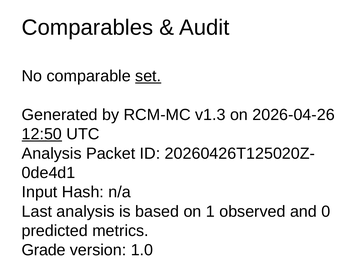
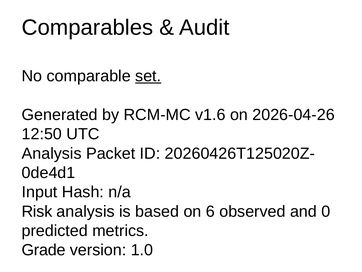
v1.3: v1.3 -> v1.6 (210, 115)
12:50 underline: present -> none (42, 134)
Last: Last -> Risk (37, 211)
1: 1 -> 6 (210, 211)
